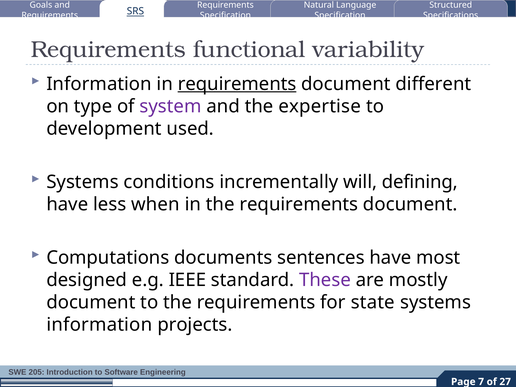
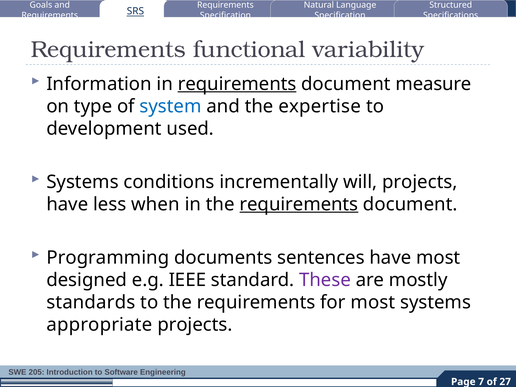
different: different -> measure (433, 84)
system colour: purple -> blue (171, 106)
will defining: defining -> projects (420, 182)
requirements underline: none -> present (299, 204)
Computations: Computations -> Programming (108, 258)
document: document -> standards (91, 302)
for state: state -> most (373, 302)
information: information -> appropriate (99, 325)
